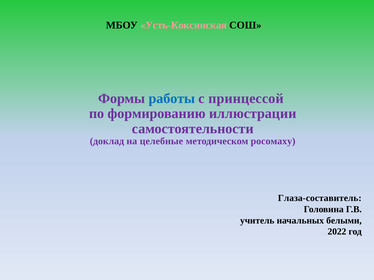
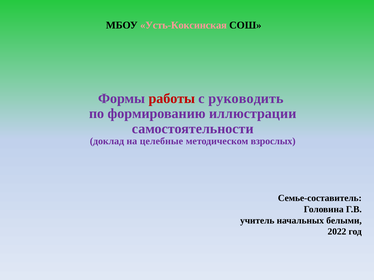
работы colour: blue -> red (172, 99)
принцессой: принцессой -> руководить (246, 99)
росомаху: росомаху -> взрослых (273, 141)
Глаза-составитель: Глаза-составитель -> Семье-составитель (320, 198)
